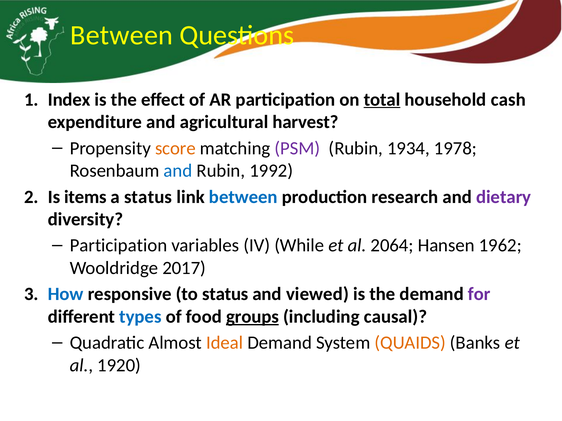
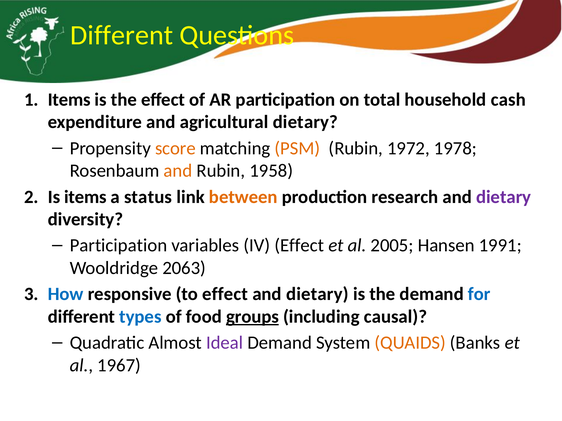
Between: Between -> Different (122, 35)
Index: Index -> Items (69, 100)
total underline: present -> none (382, 100)
agricultural harvest: harvest -> dietary (305, 122)
PSM colour: purple -> orange (297, 148)
1934: 1934 -> 1972 (408, 148)
and colour: blue -> orange (178, 171)
1992: 1992 -> 1958 (271, 171)
between colour: blue -> orange (243, 197)
IV While: While -> Effect (299, 246)
2064: 2064 -> 2005 (392, 246)
1962: 1962 -> 1991 (500, 246)
2017: 2017 -> 2063 (184, 268)
to status: status -> effect (225, 294)
viewed: viewed -> dietary (317, 294)
for colour: purple -> blue (479, 294)
Ideal colour: orange -> purple (225, 343)
1920: 1920 -> 1967 (119, 366)
